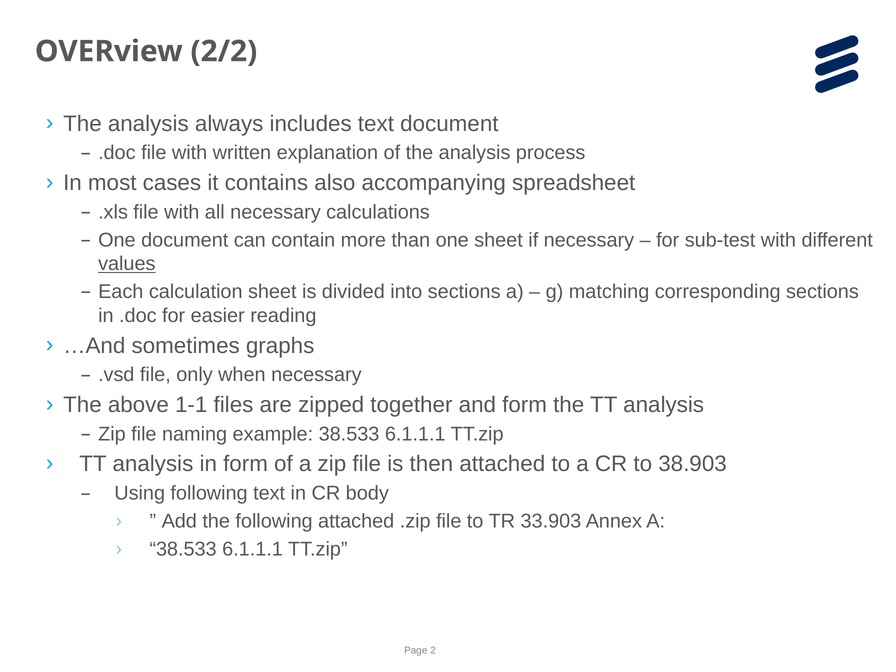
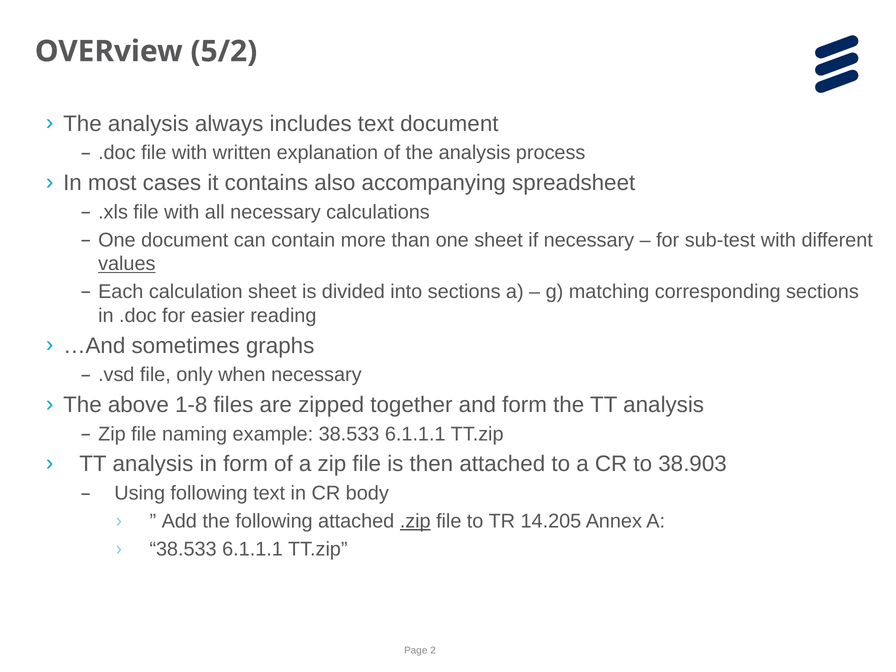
2/2: 2/2 -> 5/2 (224, 51)
1-1: 1-1 -> 1-8 (191, 405)
.zip underline: none -> present (415, 521)
33.903: 33.903 -> 14.205 (551, 521)
